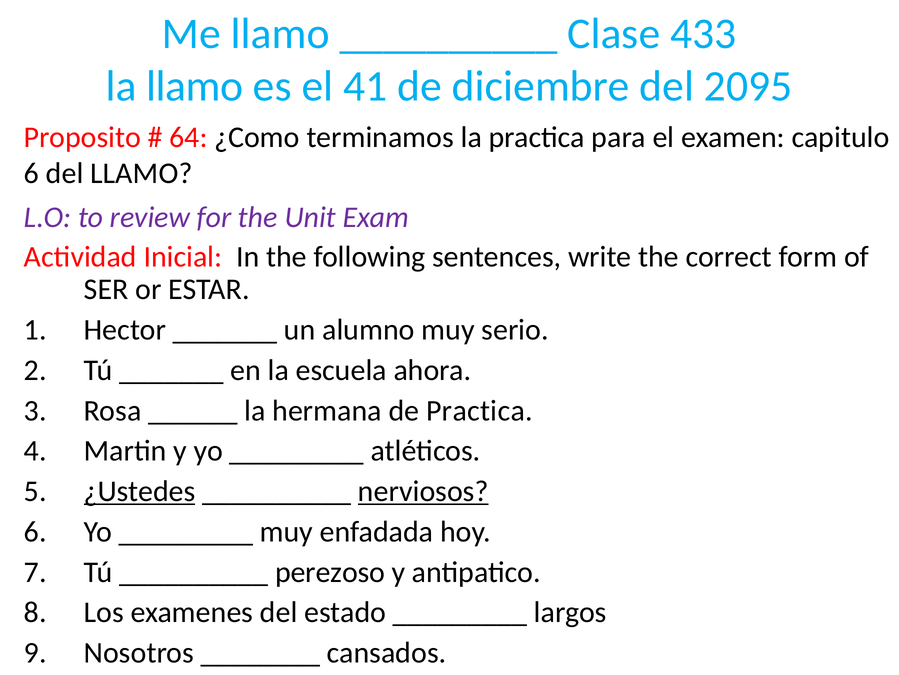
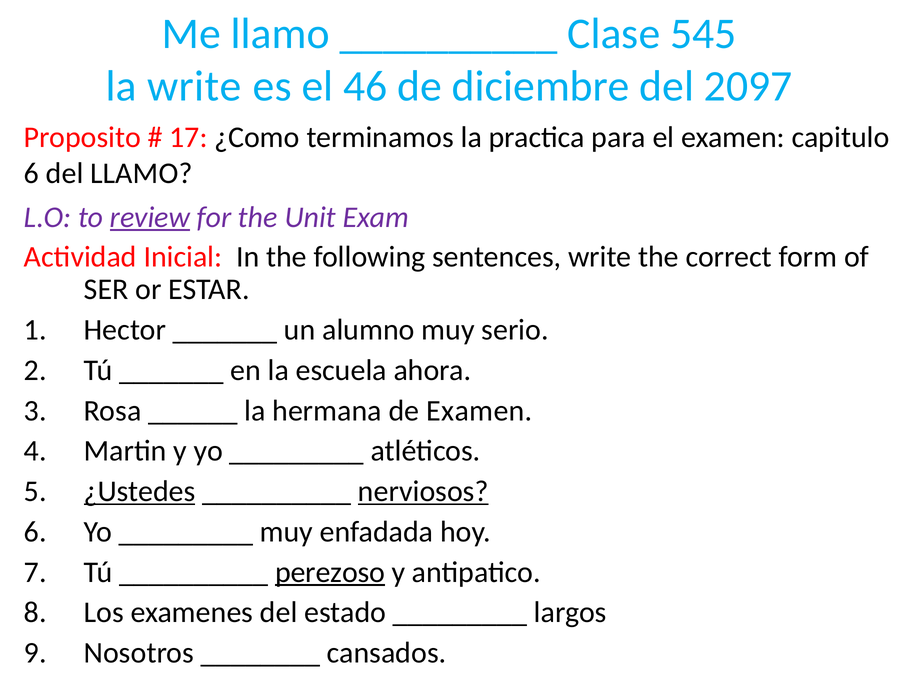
433: 433 -> 545 (703, 34)
la llamo: llamo -> write (194, 86)
41: 41 -> 46 (365, 86)
2095: 2095 -> 2097 (748, 86)
64: 64 -> 17 (188, 137)
review underline: none -> present (150, 217)
de Practica: Practica -> Examen (479, 410)
perezoso underline: none -> present (330, 572)
